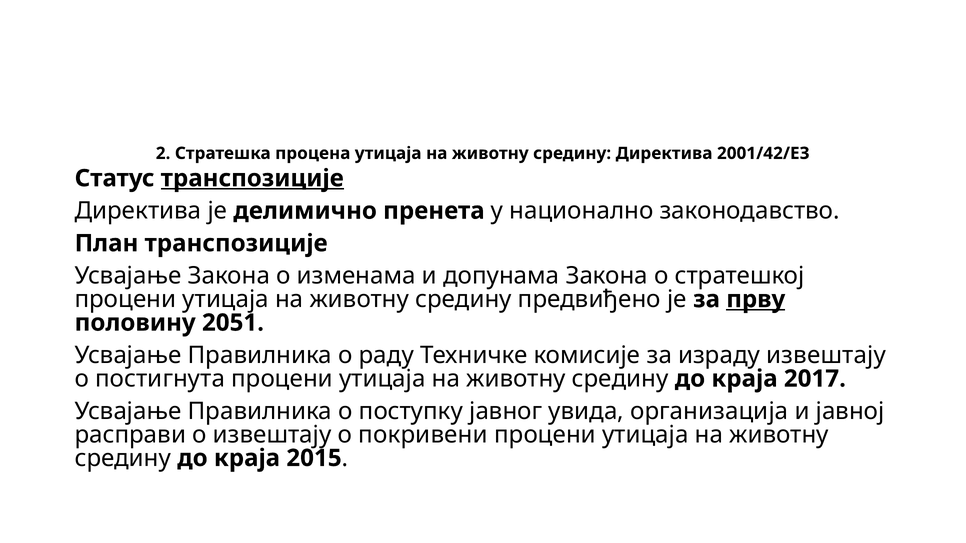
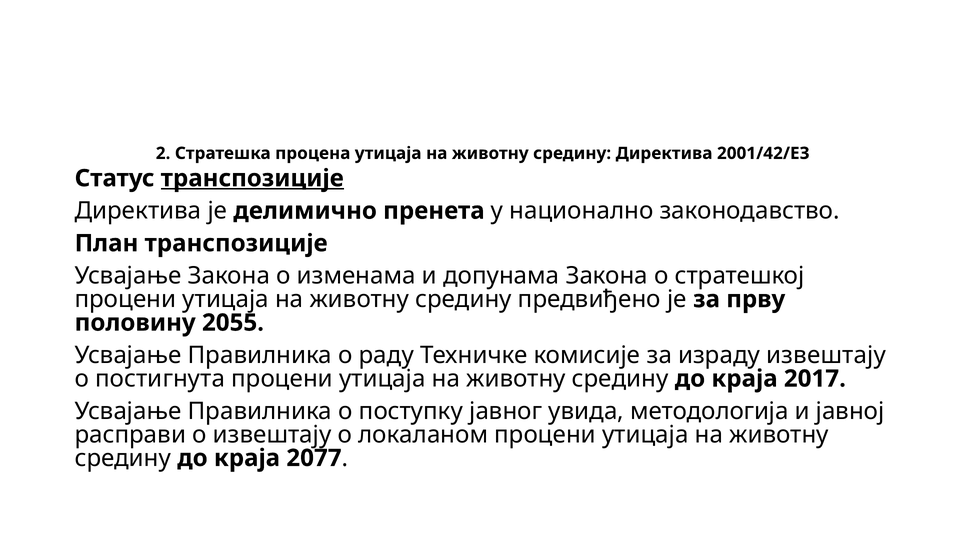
прву underline: present -> none (756, 299)
2051: 2051 -> 2055 (233, 323)
организација: организација -> методологија (709, 411)
покривени: покривени -> локаланом (423, 435)
2015: 2015 -> 2077 (314, 458)
